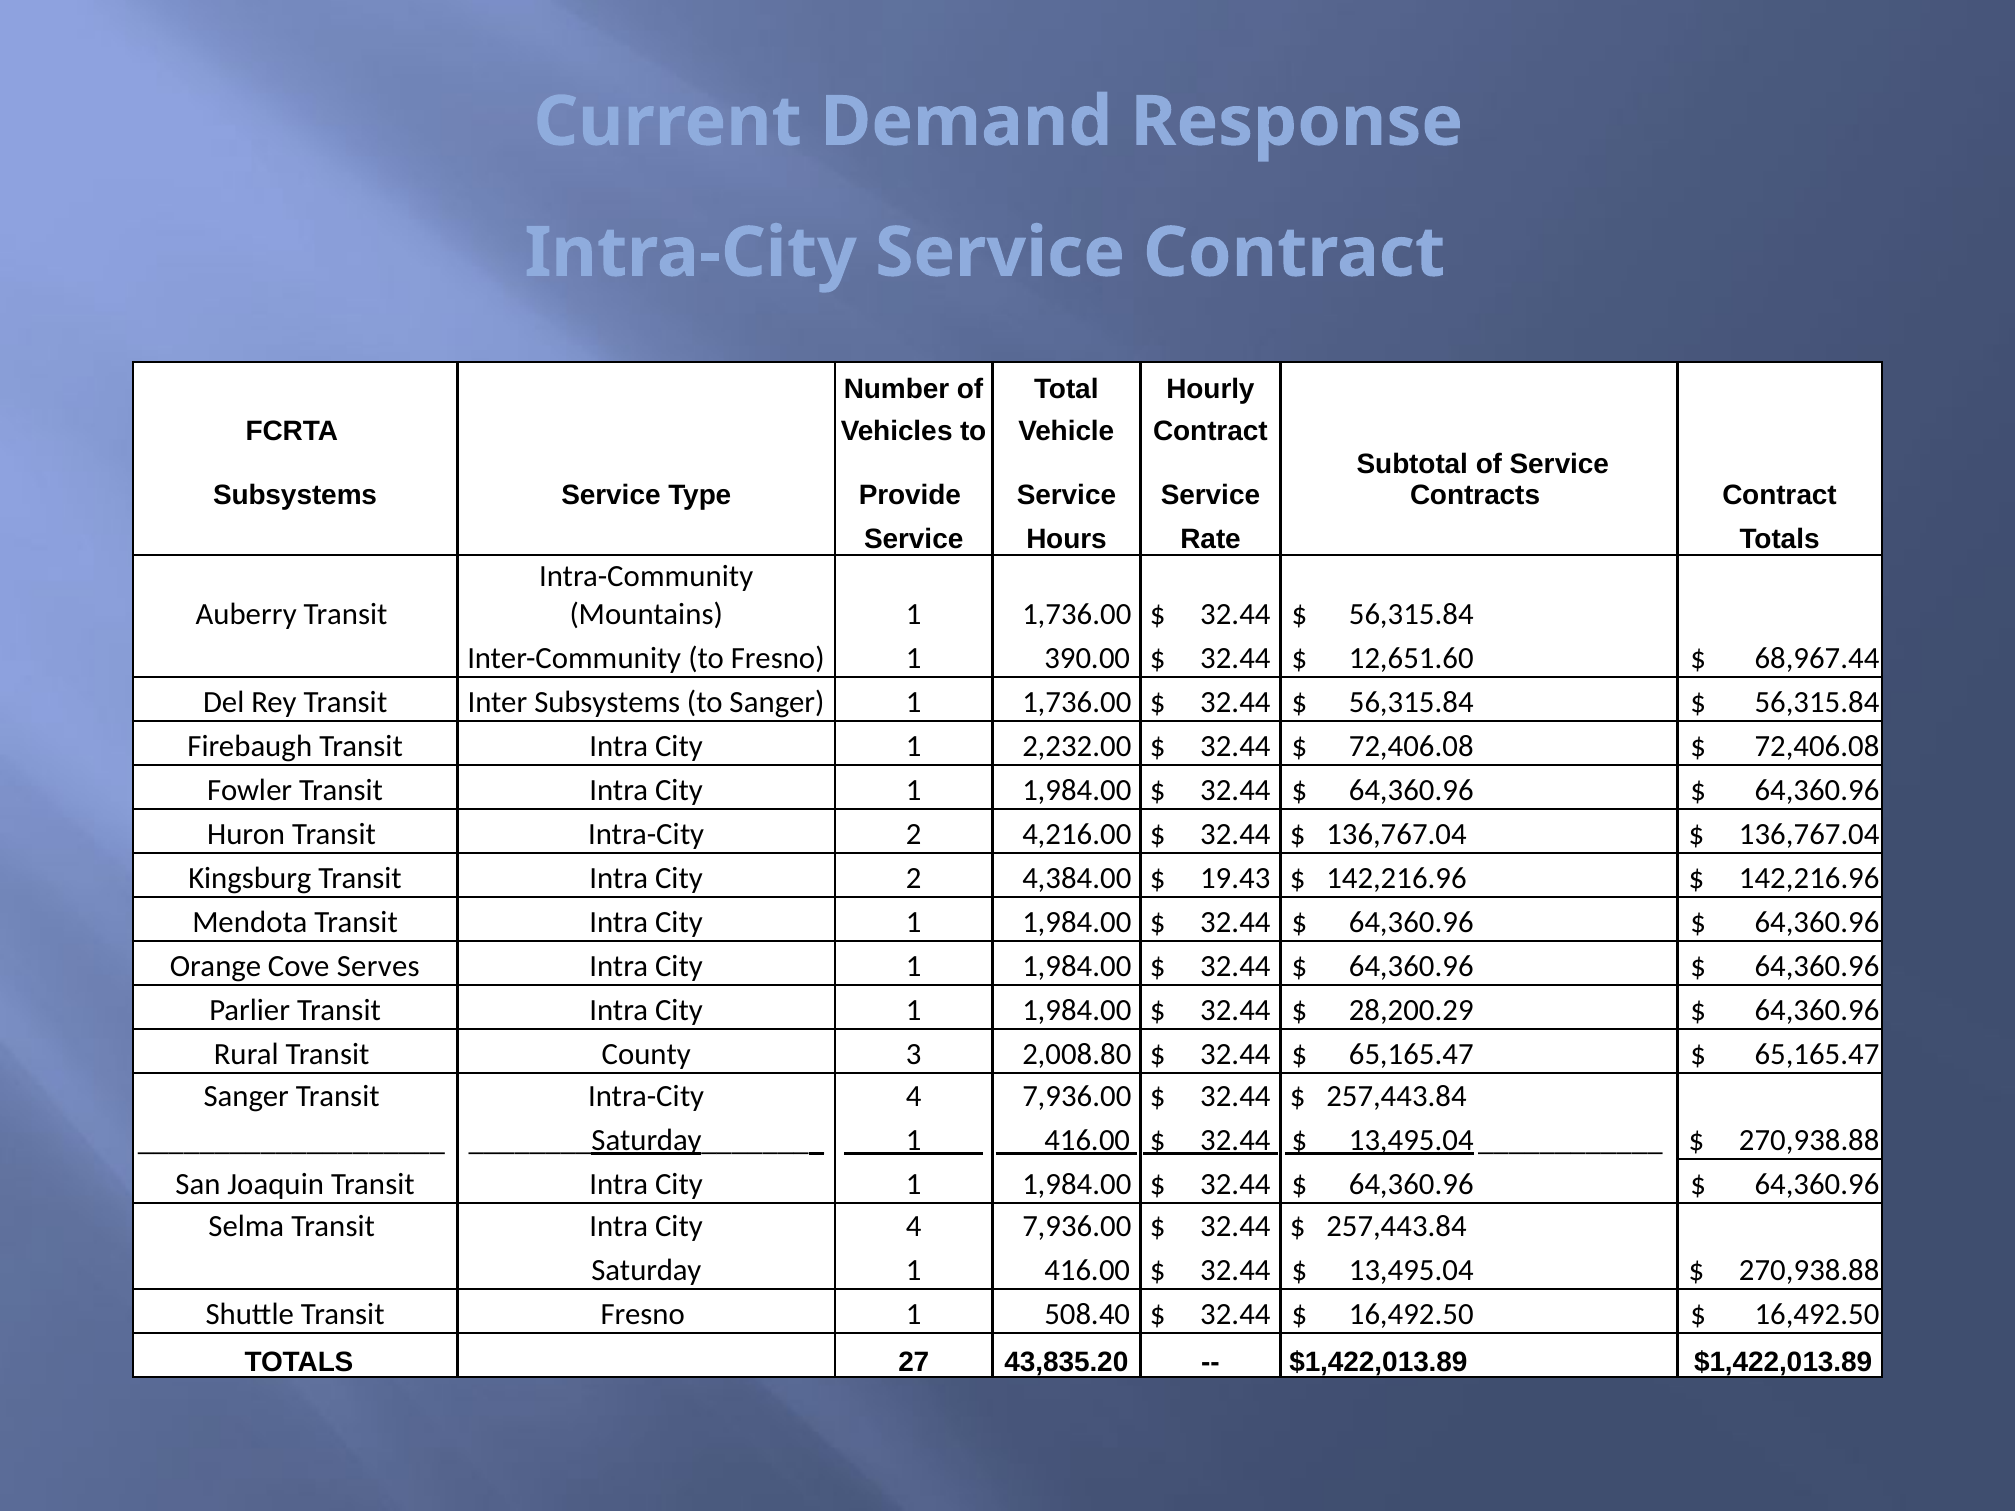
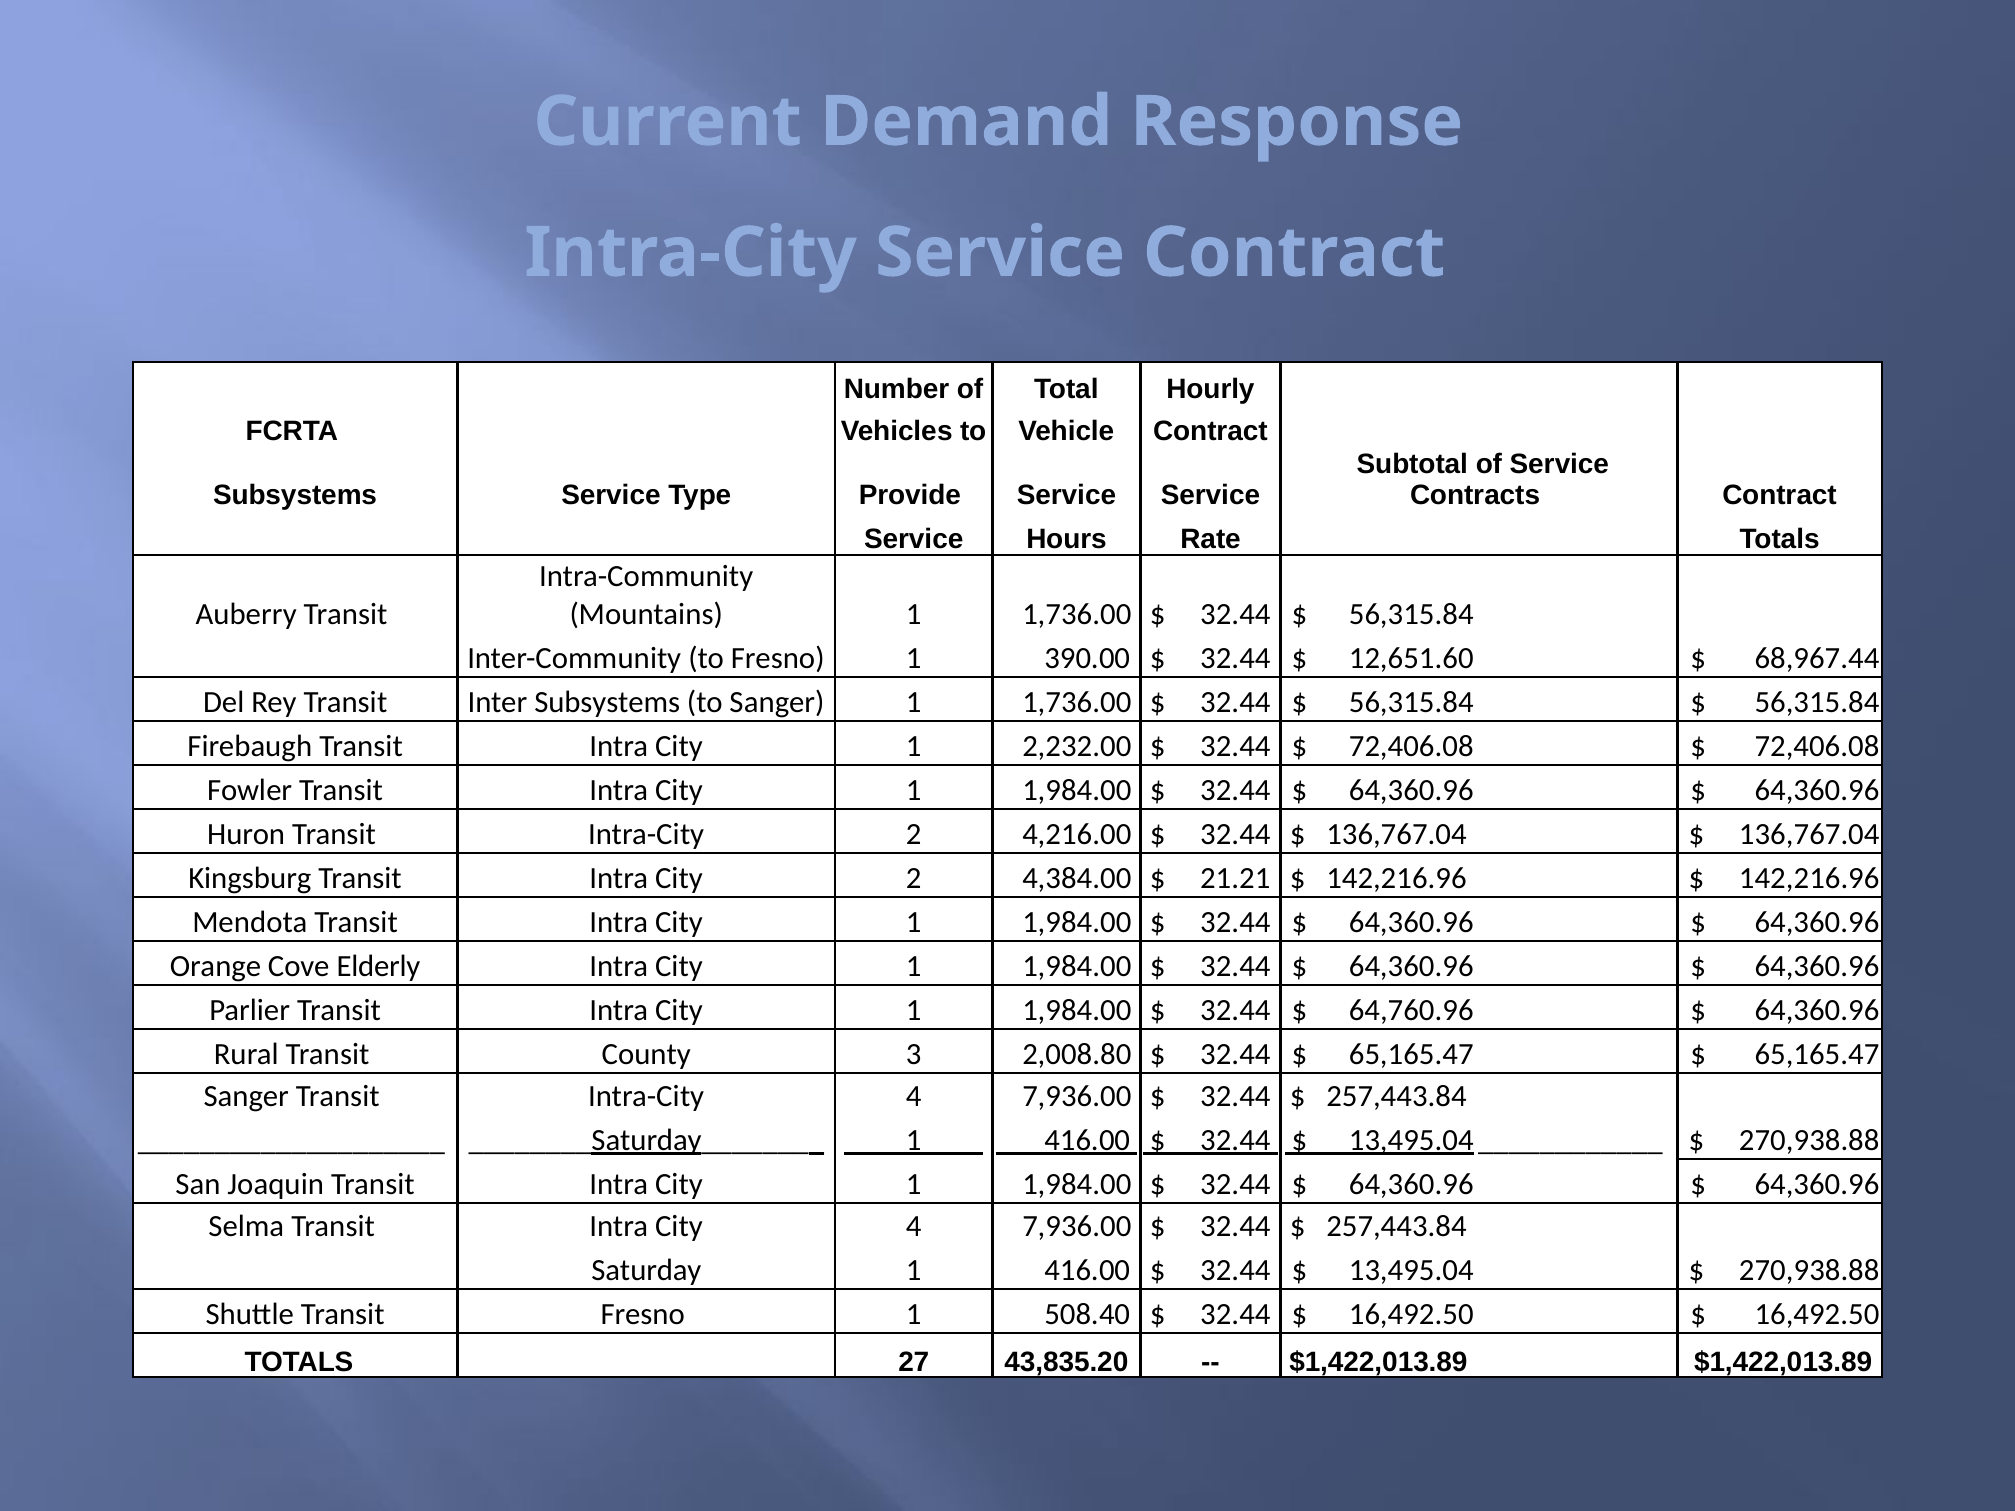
19.43: 19.43 -> 21.21 (1235, 879)
Serves: Serves -> Elderly (379, 967)
28,200.29: 28,200.29 -> 64,760.96 (1411, 1011)
